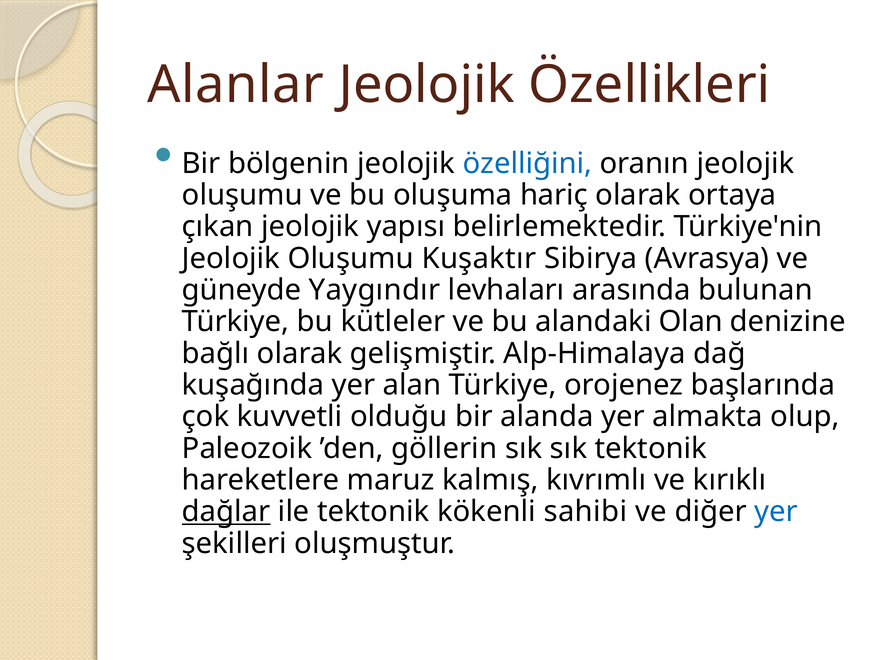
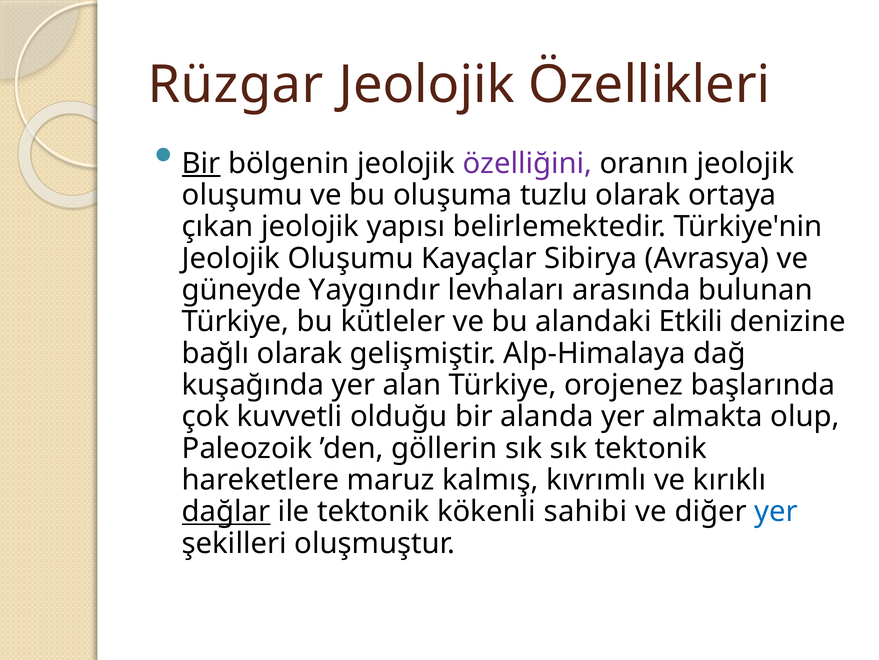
Alanlar: Alanlar -> Rüzgar (236, 85)
Bir underline: none -> present (201, 163)
özelliğini colour: blue -> purple (527, 163)
hariç: hariç -> tuzlu (554, 195)
Kuşaktır: Kuşaktır -> Kayaçlar (479, 258)
Olan: Olan -> Etkili (691, 321)
